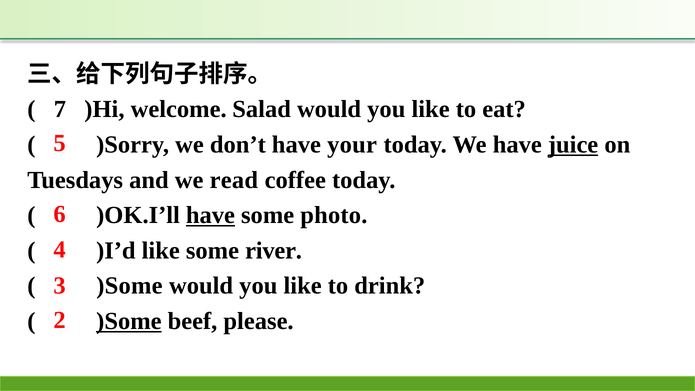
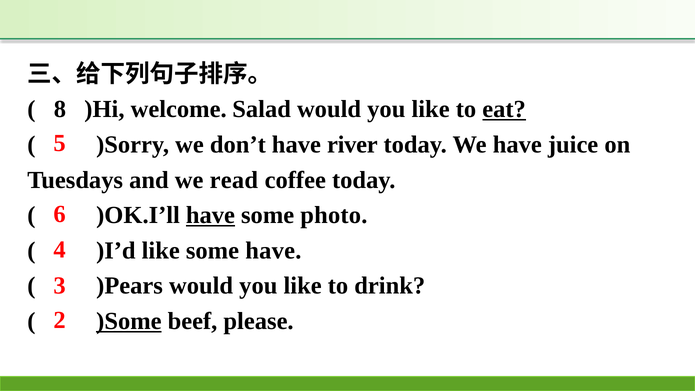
7: 7 -> 8 (60, 109)
eat underline: none -> present (504, 109)
your: your -> river (352, 145)
juice underline: present -> none (573, 145)
some river: river -> have (273, 250)
)Some: )Some -> )Pears (130, 286)
